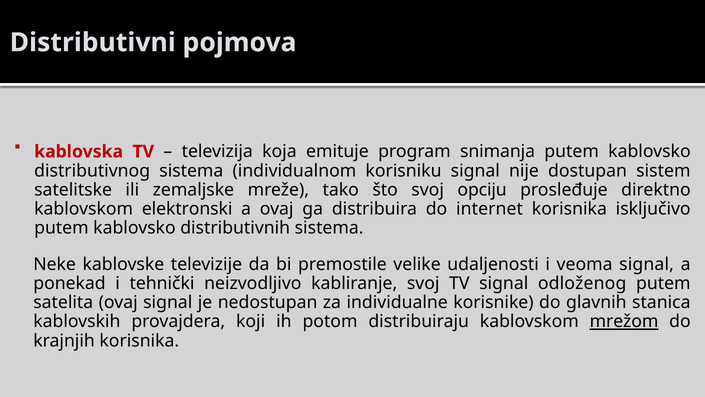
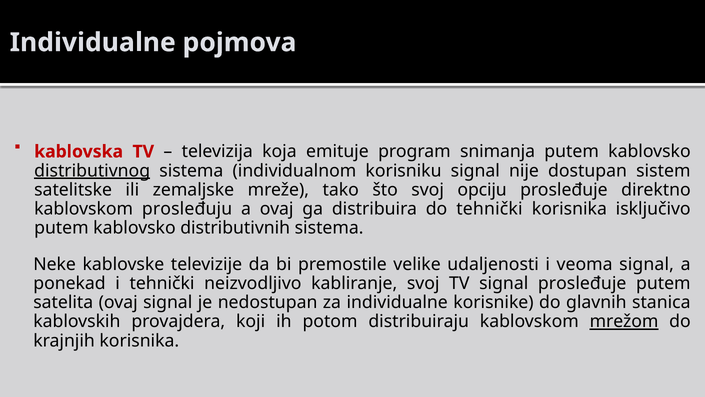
Distributivni: Distributivni -> Individualne (93, 42)
distributivnog underline: none -> present (92, 170)
elektronski: elektronski -> prosleđuju (187, 209)
do internet: internet -> tehnički (489, 209)
signal odloženog: odloženog -> prosleđuje (582, 283)
